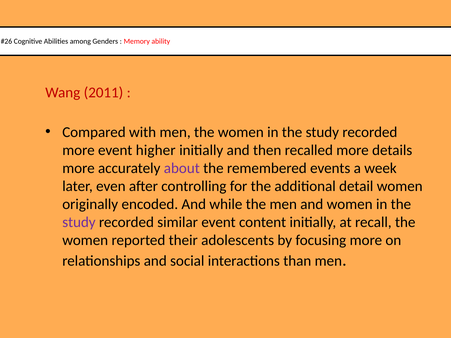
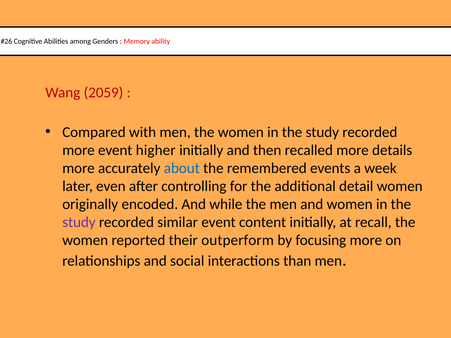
2011: 2011 -> 2059 (103, 93)
about colour: purple -> blue (182, 168)
adolescents: adolescents -> outperform (238, 240)
